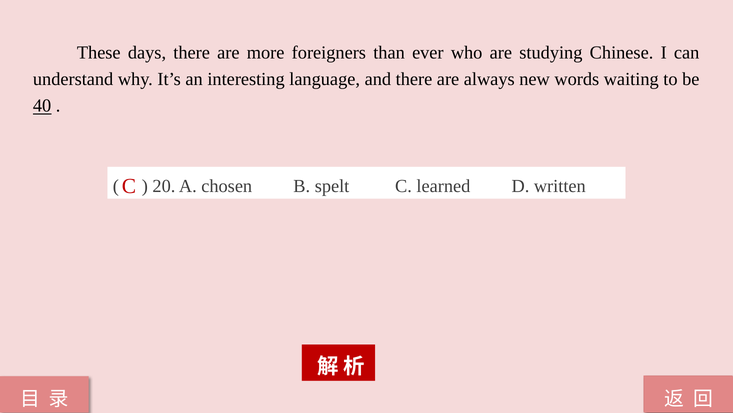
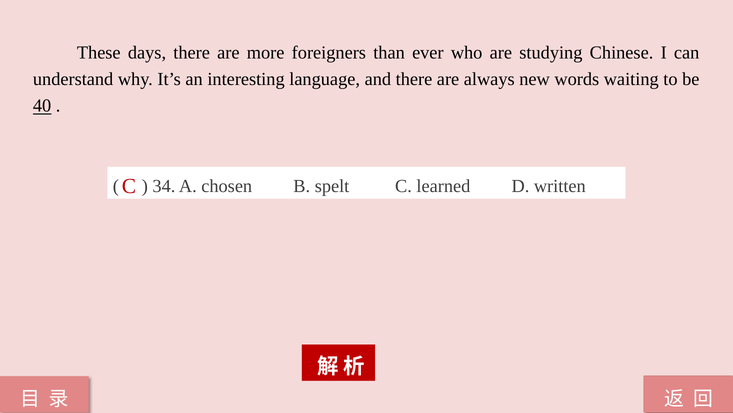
20: 20 -> 34 (164, 186)
